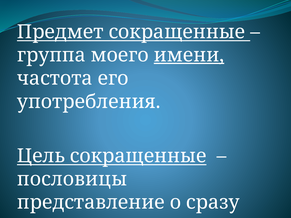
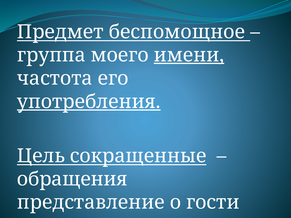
Предмет сокращенные: сокращенные -> беспомощное (177, 32)
употребления underline: none -> present (89, 102)
пословицы: пословицы -> обращения (72, 179)
сразу: сразу -> гости (213, 203)
